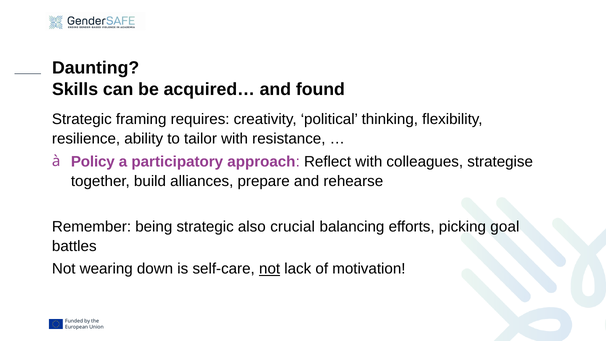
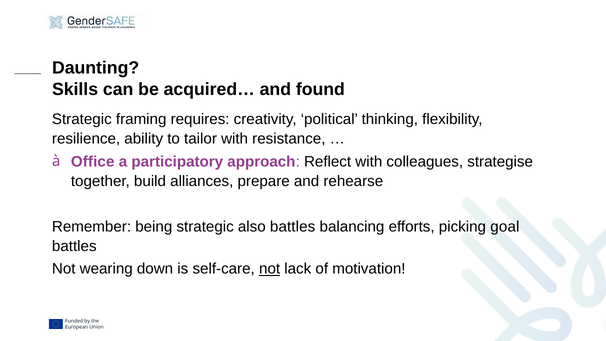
Policy: Policy -> Office (93, 161)
also crucial: crucial -> battles (293, 227)
